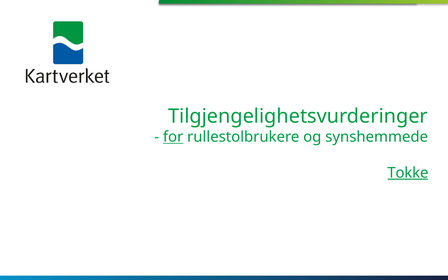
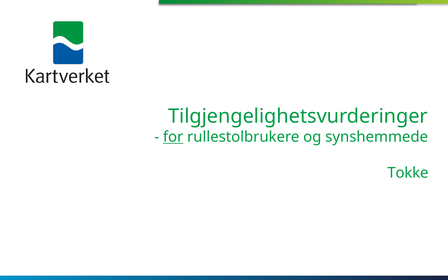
Tokke underline: present -> none (408, 173)
